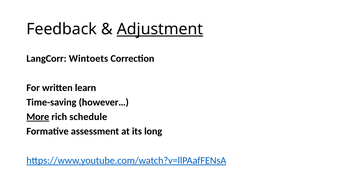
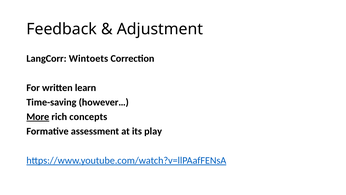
Adjustment underline: present -> none (160, 29)
schedule: schedule -> concepts (88, 117)
long: long -> play (153, 131)
